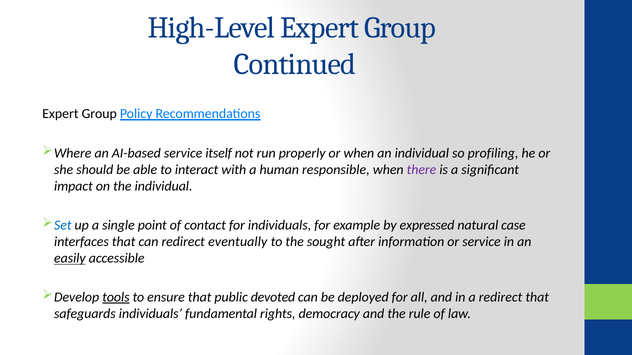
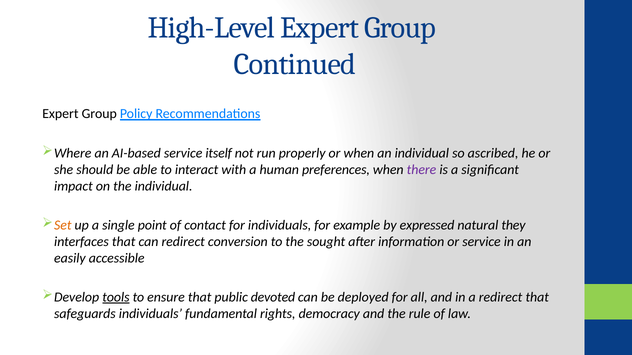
profiling: profiling -> ascribed (493, 153)
responsible: responsible -> preferences (336, 170)
Set colour: blue -> orange (63, 225)
case: case -> they (513, 225)
eventually: eventually -> conversion (238, 242)
easily underline: present -> none (70, 259)
